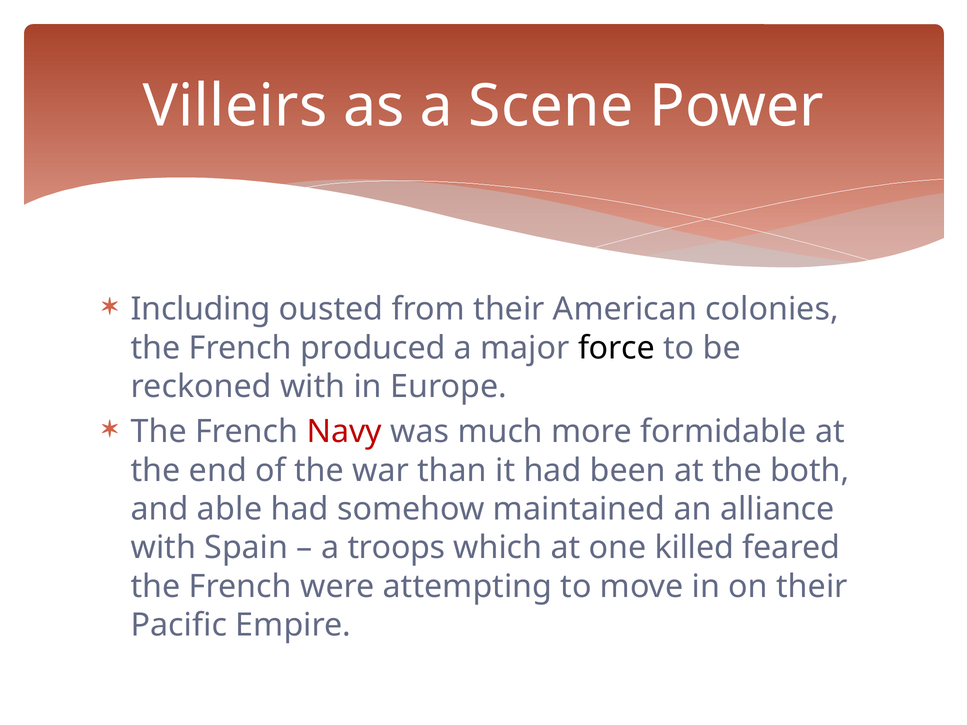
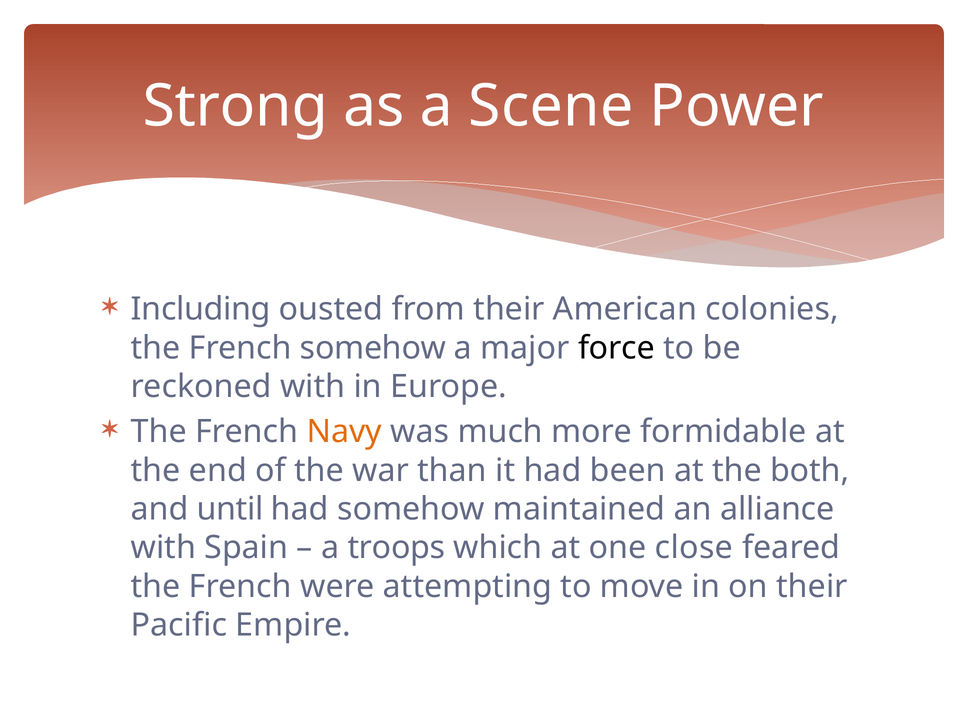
Villeirs: Villeirs -> Strong (235, 106)
French produced: produced -> somehow (373, 348)
Navy colour: red -> orange (344, 432)
able: able -> until (230, 509)
killed: killed -> close (694, 548)
